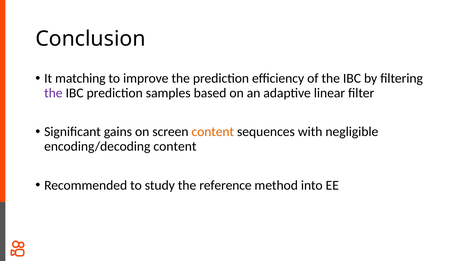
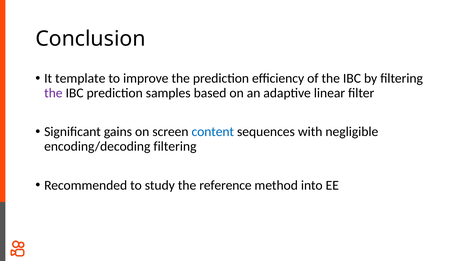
matching: matching -> template (80, 79)
content colour: orange -> blue (213, 132)
encoding/decoding content: content -> filtering (175, 147)
